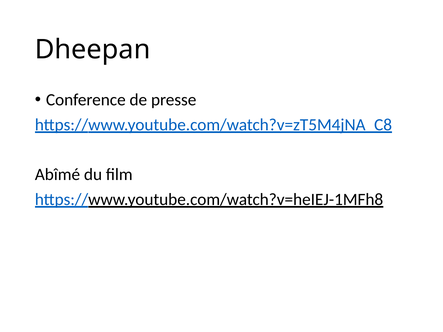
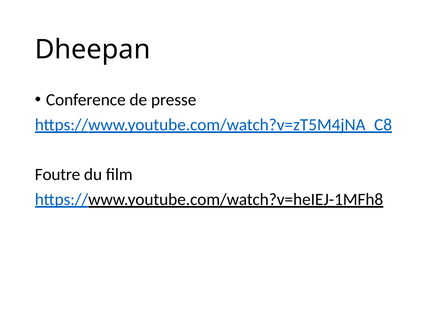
Abîmé: Abîmé -> Foutre (58, 174)
